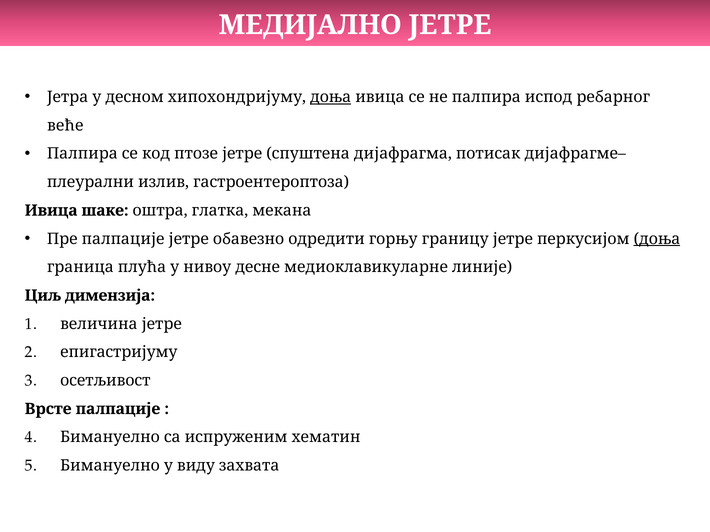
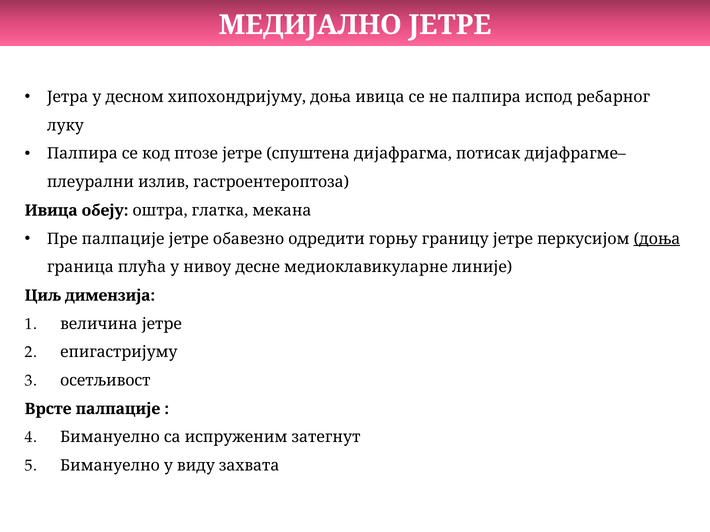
доња underline: present -> none (331, 97)
веће: веће -> луку (65, 126)
шаке: шаке -> обеју (105, 211)
хематин: хематин -> затегнут (326, 438)
